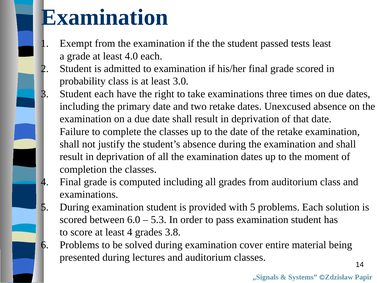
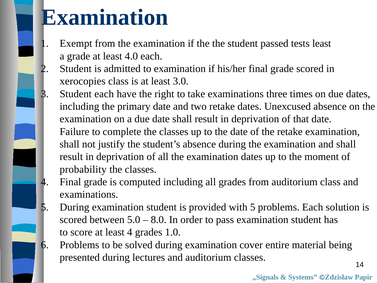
probability: probability -> xerocopies (83, 81)
completion: completion -> probability (83, 169)
6.0: 6.0 -> 5.0 (134, 219)
5.3: 5.3 -> 8.0 (159, 219)
3.8: 3.8 -> 1.0 (173, 232)
